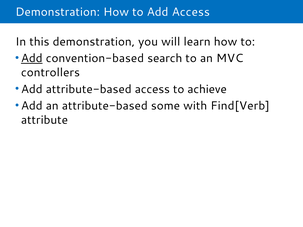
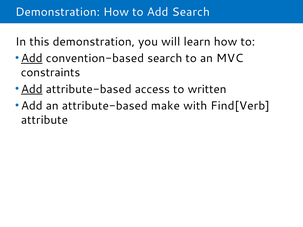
Add Access: Access -> Search (191, 12)
controllers: controllers -> constraints (51, 73)
Add underline: none -> present (32, 89)
achieve: achieve -> written (207, 89)
some: some -> make (165, 106)
